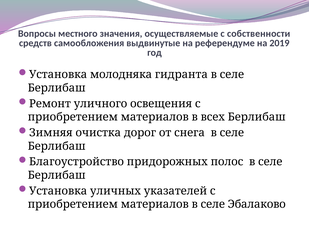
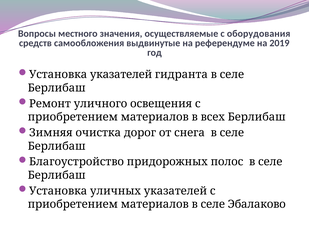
собственности: собственности -> оборудования (259, 34)
Установка молодняка: молодняка -> указателей (121, 74)
